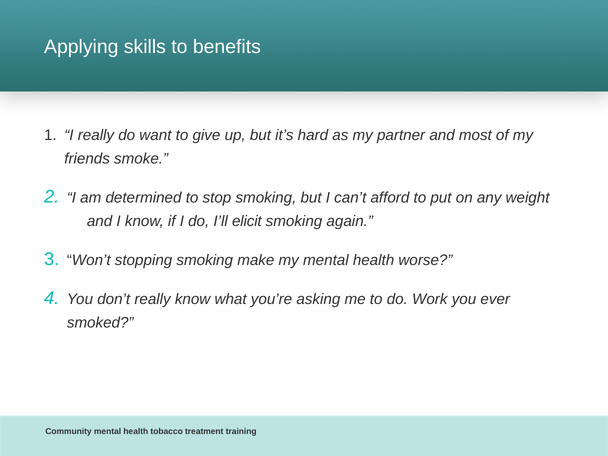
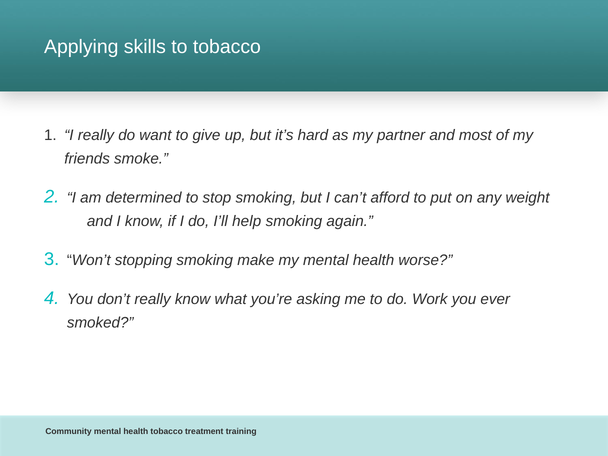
to benefits: benefits -> tobacco (227, 47)
elicit: elicit -> help (247, 221)
